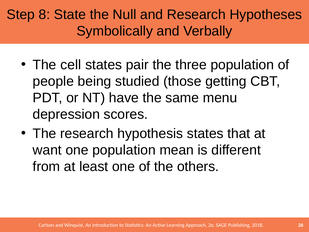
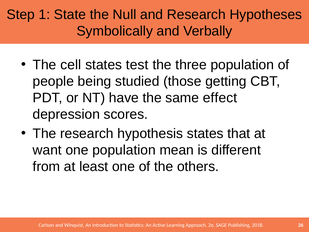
8: 8 -> 1 (44, 15)
pair: pair -> test (137, 65)
menu: menu -> effect (220, 98)
